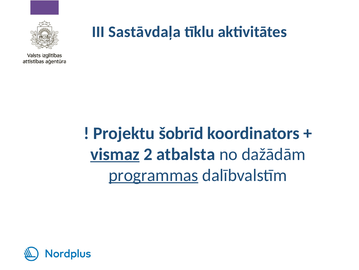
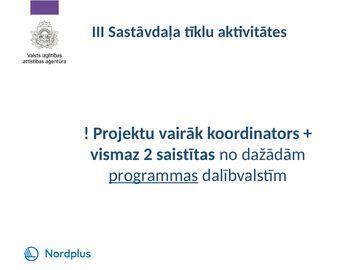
šobrīd: šobrīd -> vairāk (181, 133)
vismaz underline: present -> none (115, 154)
atbalsta: atbalsta -> saistītas (186, 154)
